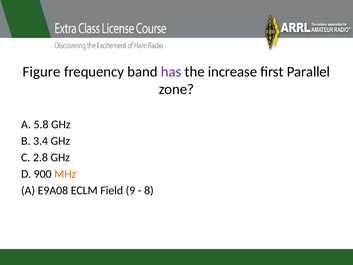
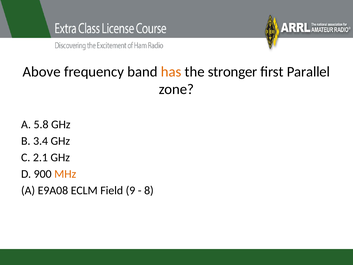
Figure: Figure -> Above (42, 72)
has colour: purple -> orange (171, 72)
increase: increase -> stronger (233, 72)
2.8: 2.8 -> 2.1 (40, 157)
